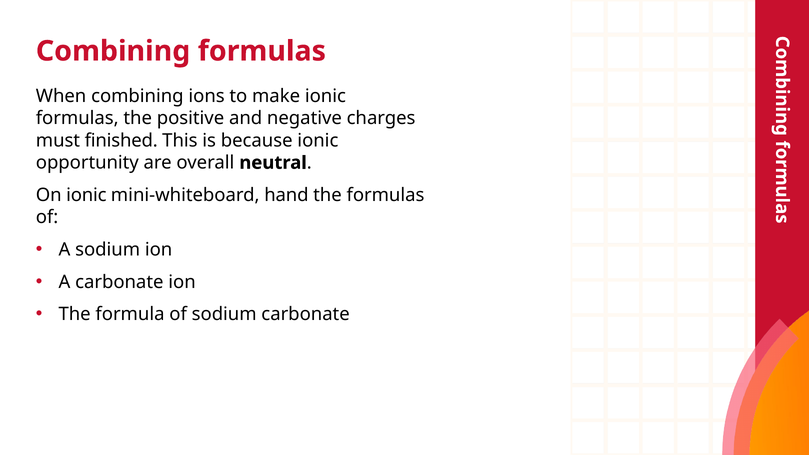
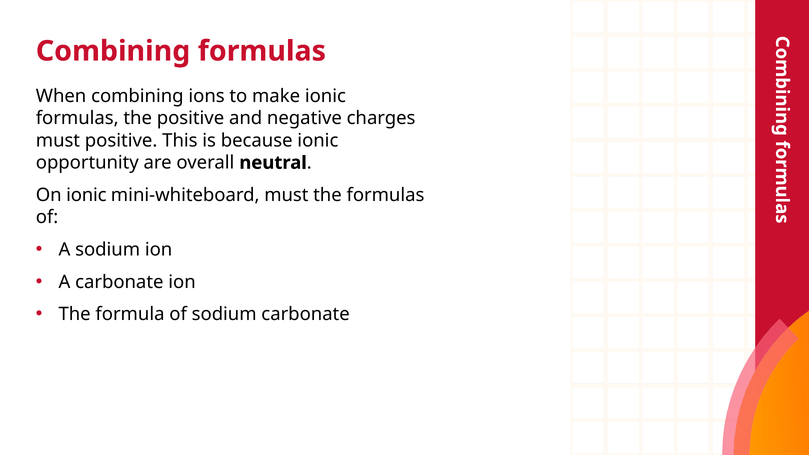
must finished: finished -> positive (121, 141)
mini-whiteboard hand: hand -> must (286, 195)
